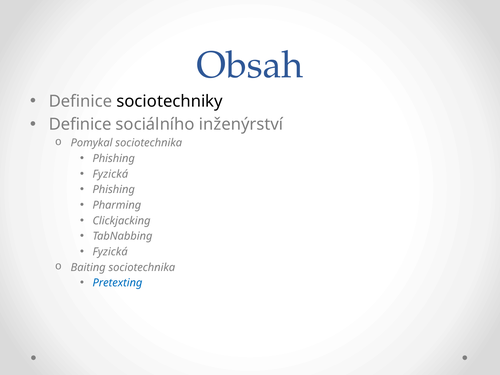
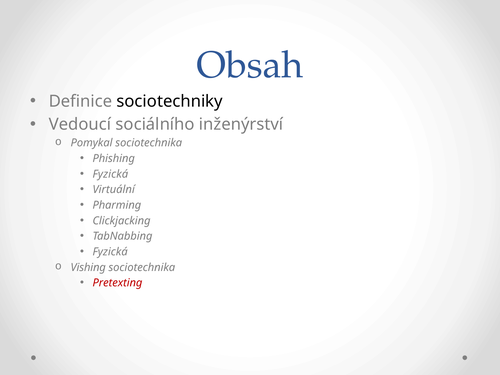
Definice: Definice -> Vedoucí (80, 124)
Phishing: Phishing -> Virtuální (114, 190)
Baiting: Baiting -> Vishing (88, 267)
Pretexting colour: blue -> red (117, 283)
